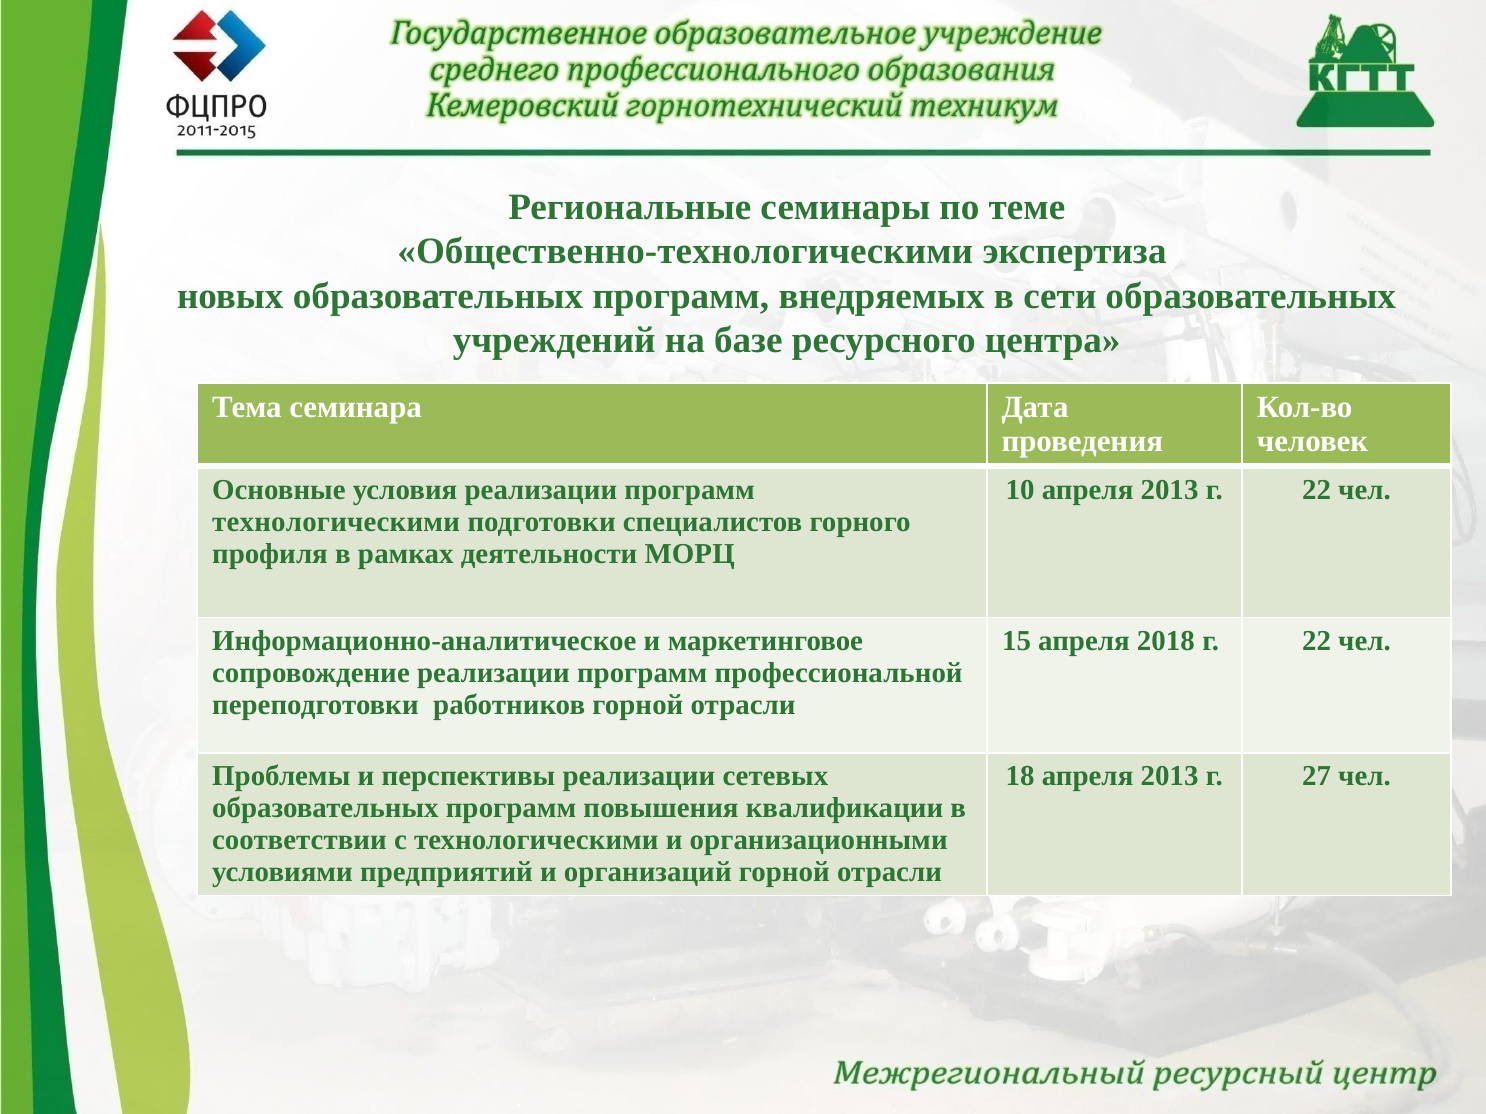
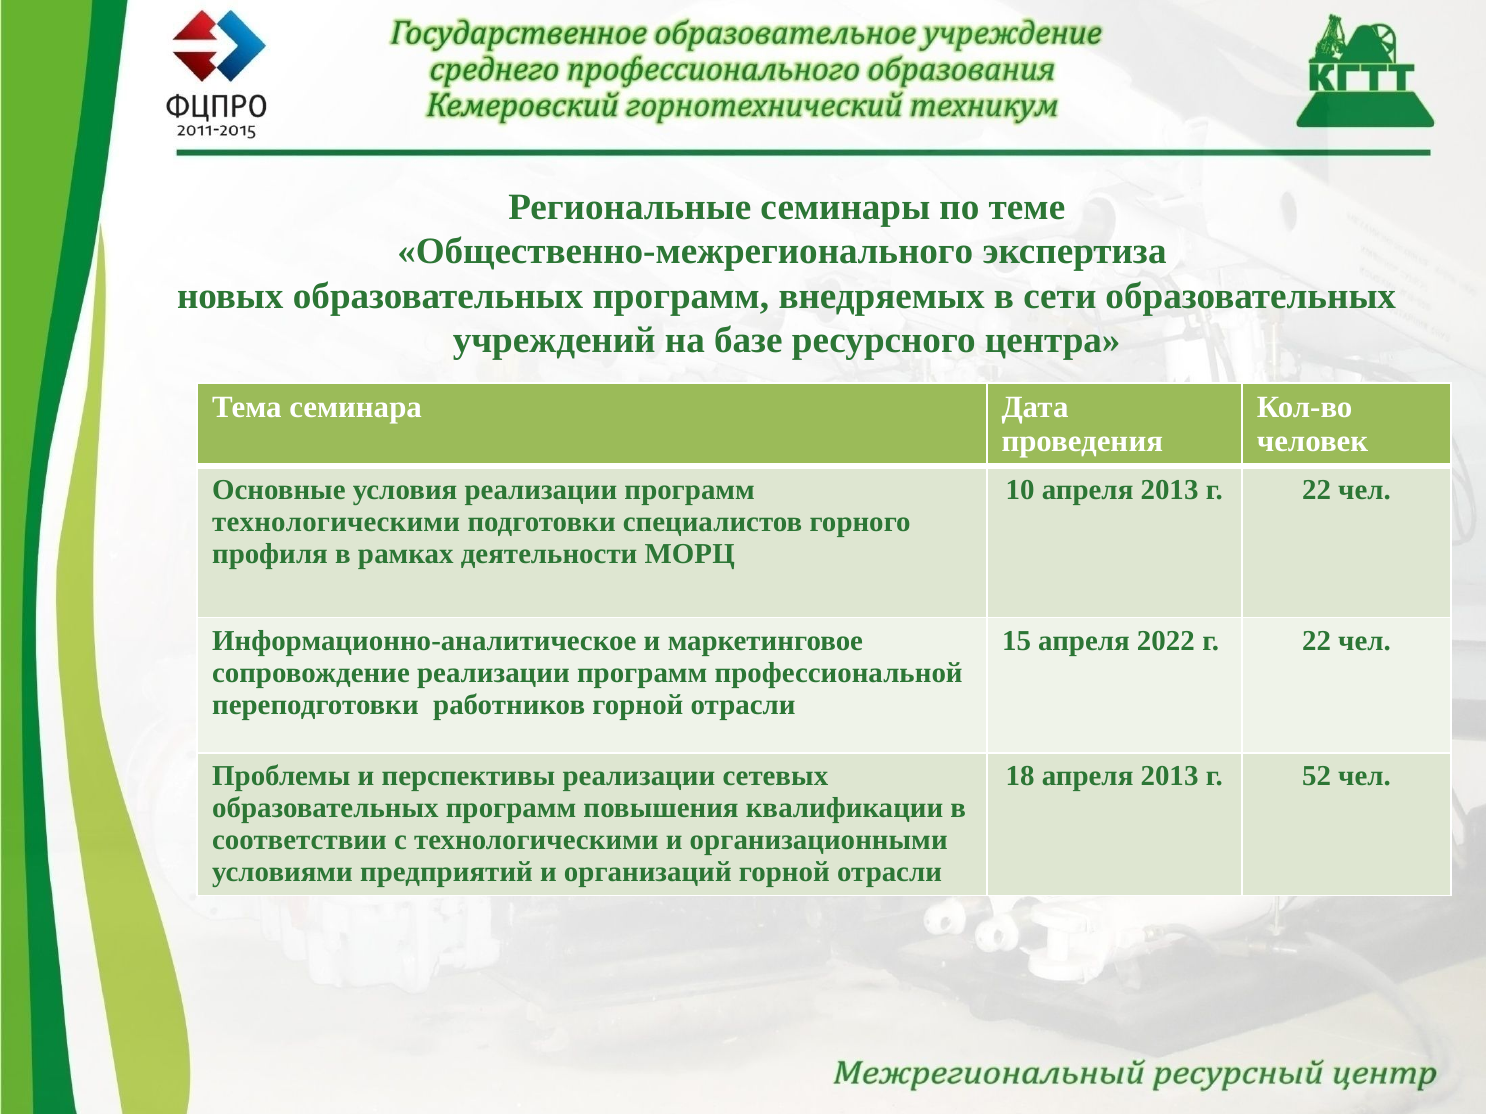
Общественно-технологическими: Общественно-технологическими -> Общественно-межрегионального (685, 251)
2018: 2018 -> 2022 (1166, 641)
27: 27 -> 52 (1317, 777)
